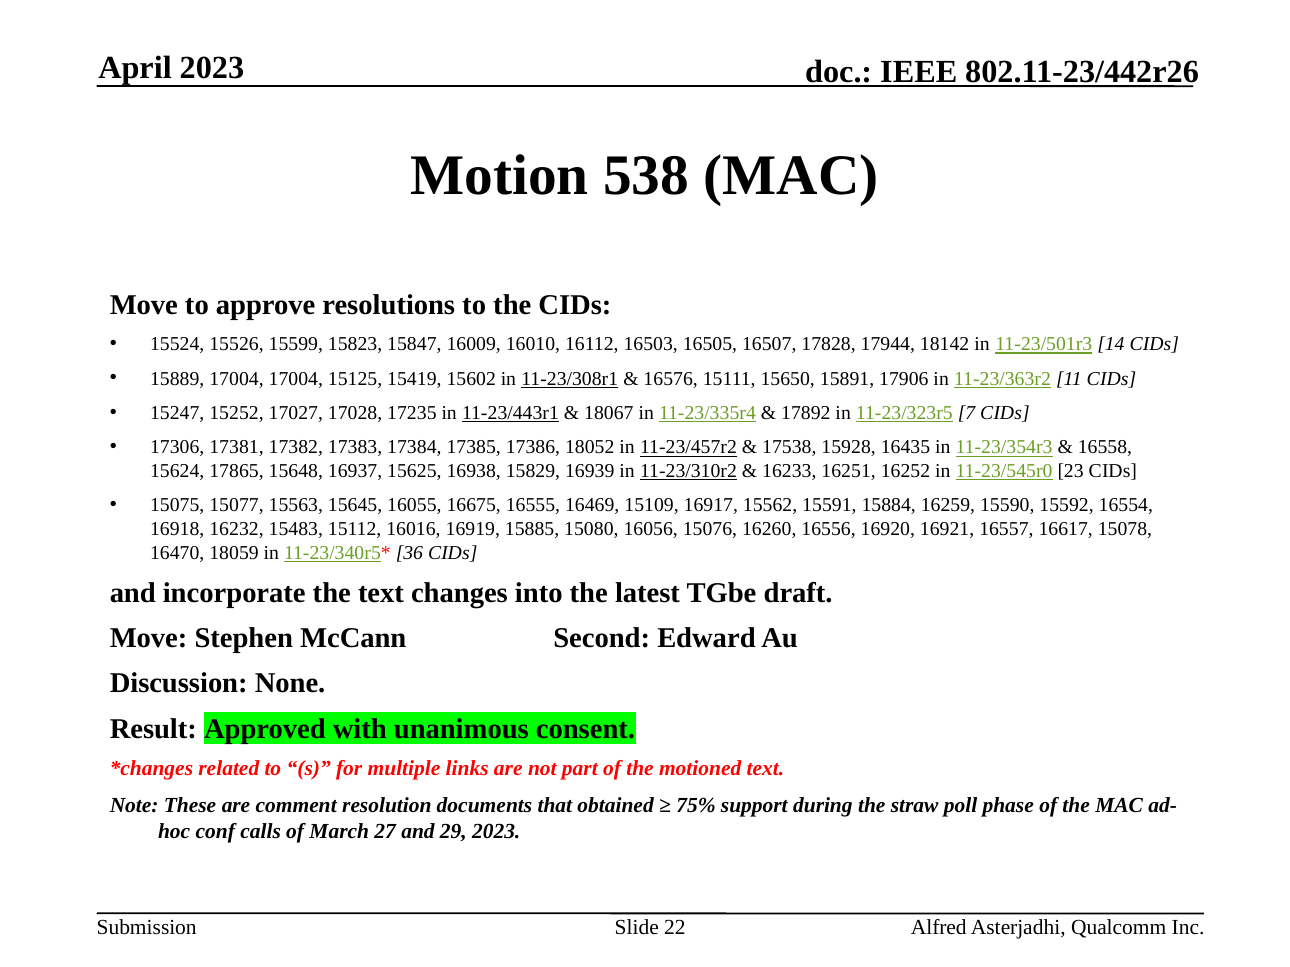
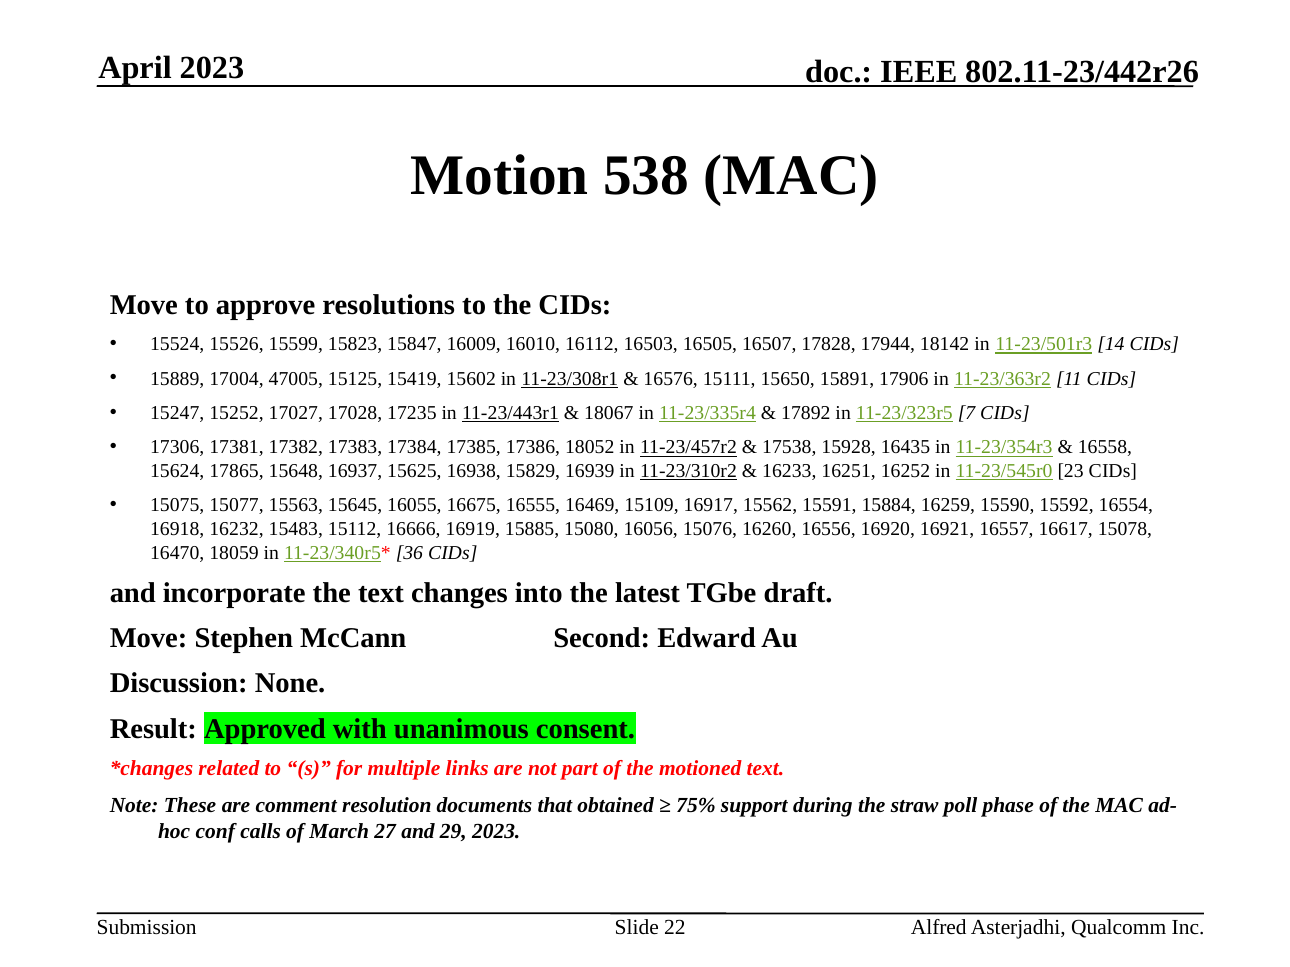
17004 17004: 17004 -> 47005 (296, 379)
16016: 16016 -> 16666 (414, 529)
